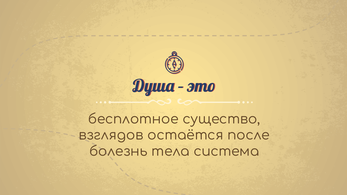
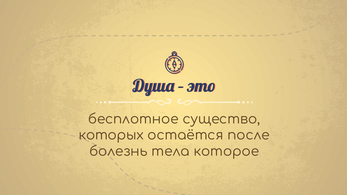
взглядов: взглядов -> которых (111, 135)
система: система -> которое (226, 152)
